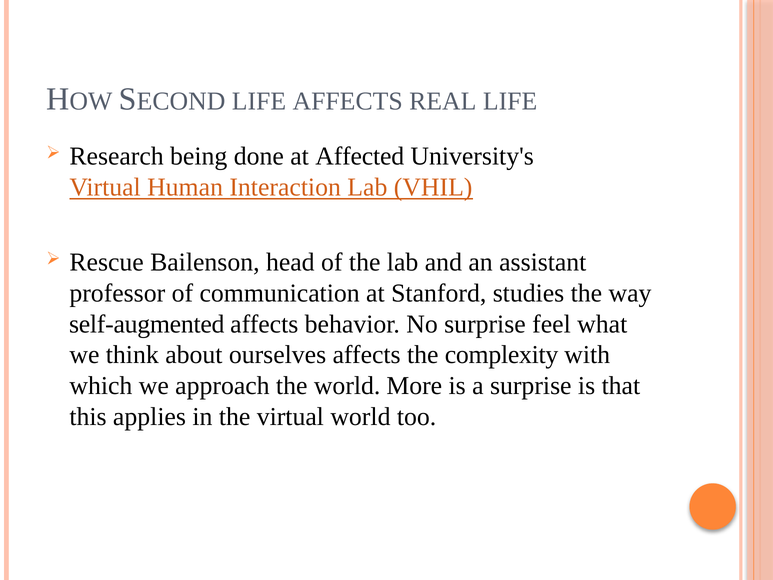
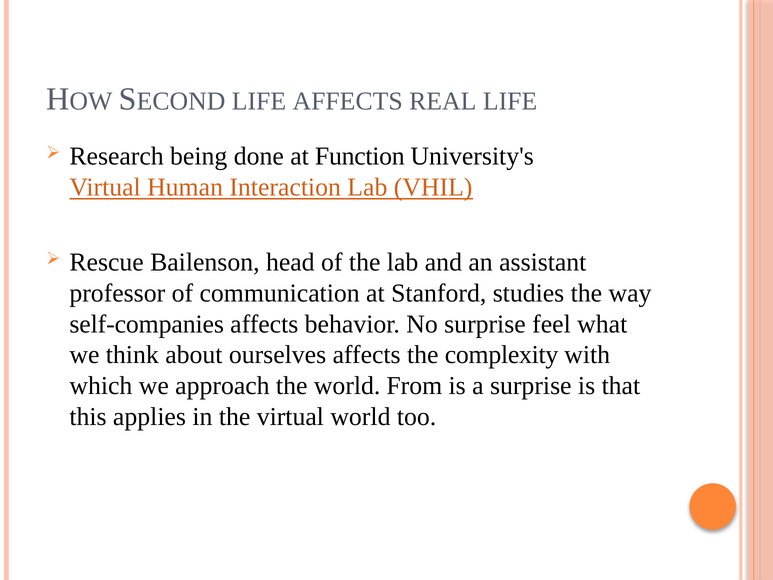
Affected: Affected -> Function (360, 156)
self-augmented: self-augmented -> self-companies (147, 324)
More: More -> From (414, 386)
